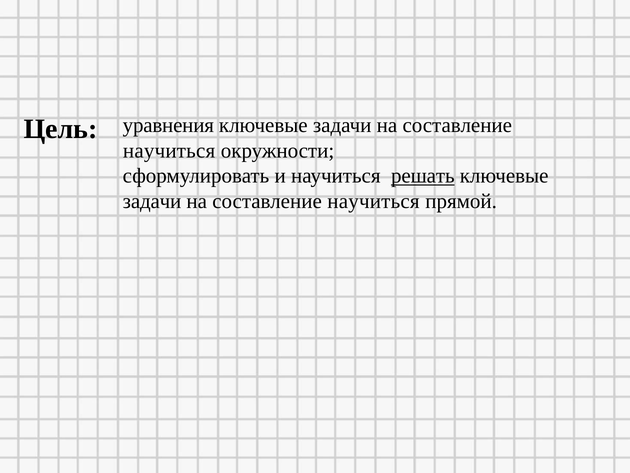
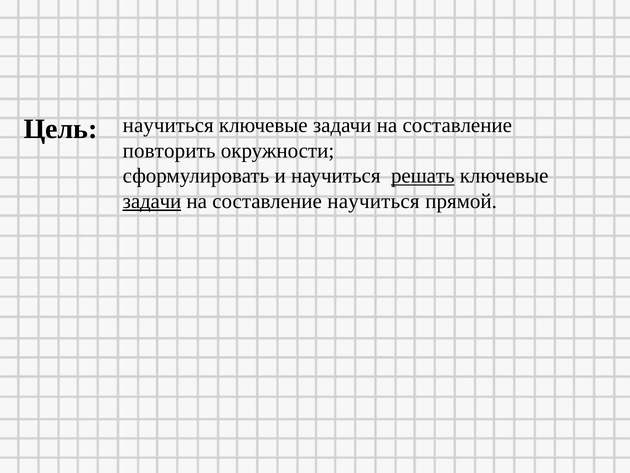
Цель уравнения: уравнения -> научиться (168, 125)
научиться: научиться -> повторить (169, 151)
задачи underline: none -> present (152, 201)
